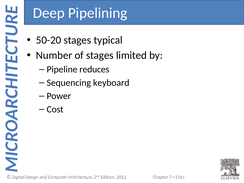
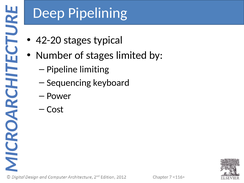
50-20: 50-20 -> 42-20 (49, 40)
reduces: reduces -> limiting (94, 69)
